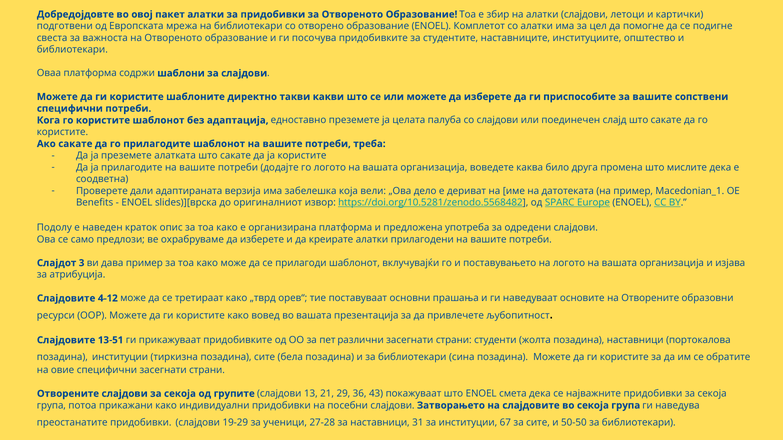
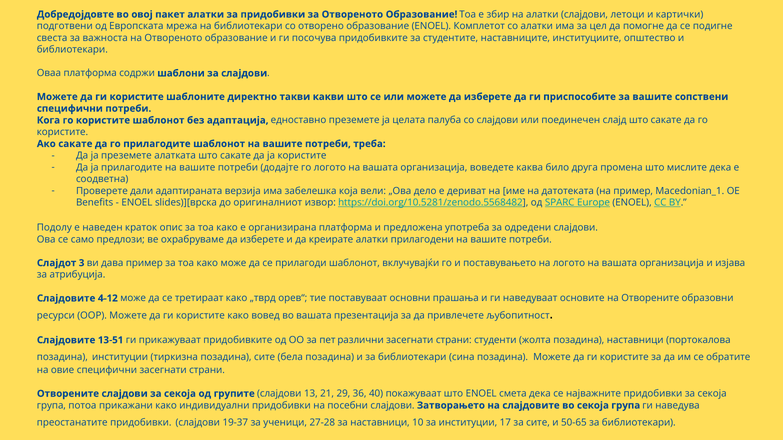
43: 43 -> 40 (376, 394)
19-29: 19-29 -> 19-37 (235, 423)
31: 31 -> 10 (418, 423)
67: 67 -> 17 (505, 423)
50-50: 50-50 -> 50-65 (574, 423)
